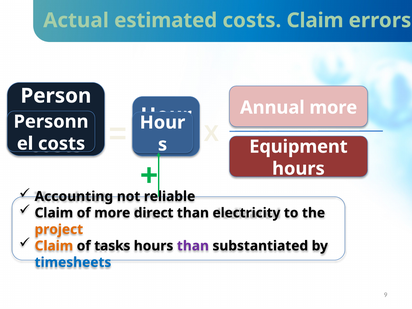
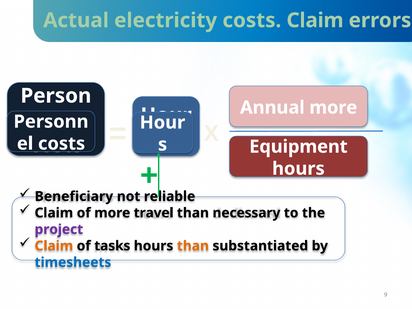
estimated: estimated -> electricity (166, 20)
Accounting: Accounting -> Beneficiary (74, 196)
direct: direct -> travel (154, 213)
electricity: electricity -> necessary (246, 213)
project colour: orange -> purple (59, 229)
than colour: purple -> orange (193, 246)
